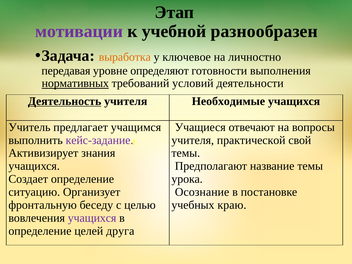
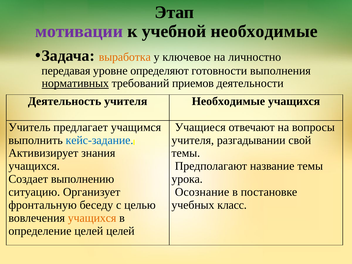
учебной разнообразен: разнообразен -> необходимые (264, 31)
условий: условий -> приемов (193, 83)
Деятельность underline: present -> none (65, 101)
кейс-задание colour: purple -> blue (100, 140)
практической: практической -> разгадывании (251, 140)
Создает определение: определение -> выполнению (83, 179)
краю: краю -> класс (232, 205)
учащихся colour: purple -> orange (92, 218)
целей друга: друга -> целей (120, 231)
